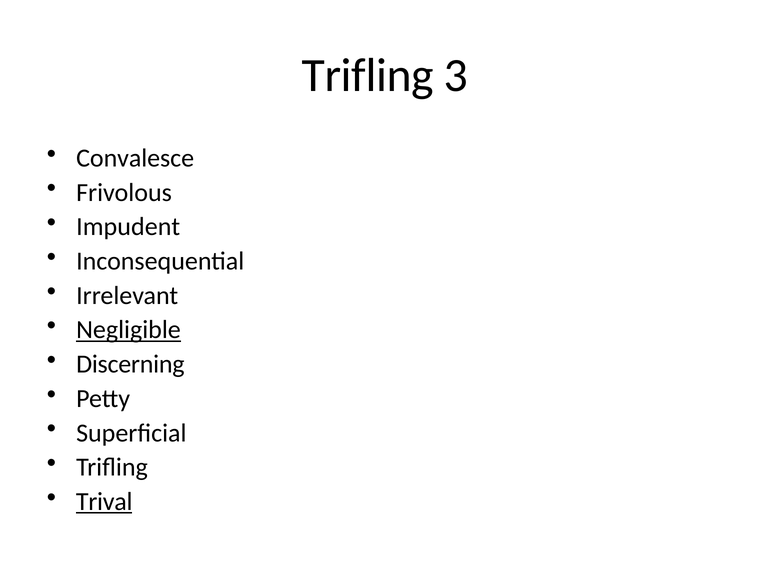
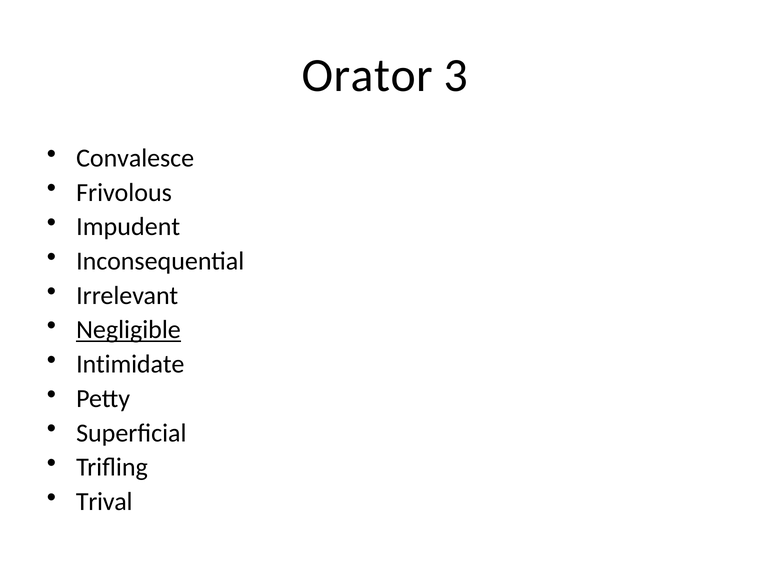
Trifling: Trifling -> Orator (367, 76)
Discerning: Discerning -> Intimidate (130, 364)
Trival underline: present -> none (104, 501)
